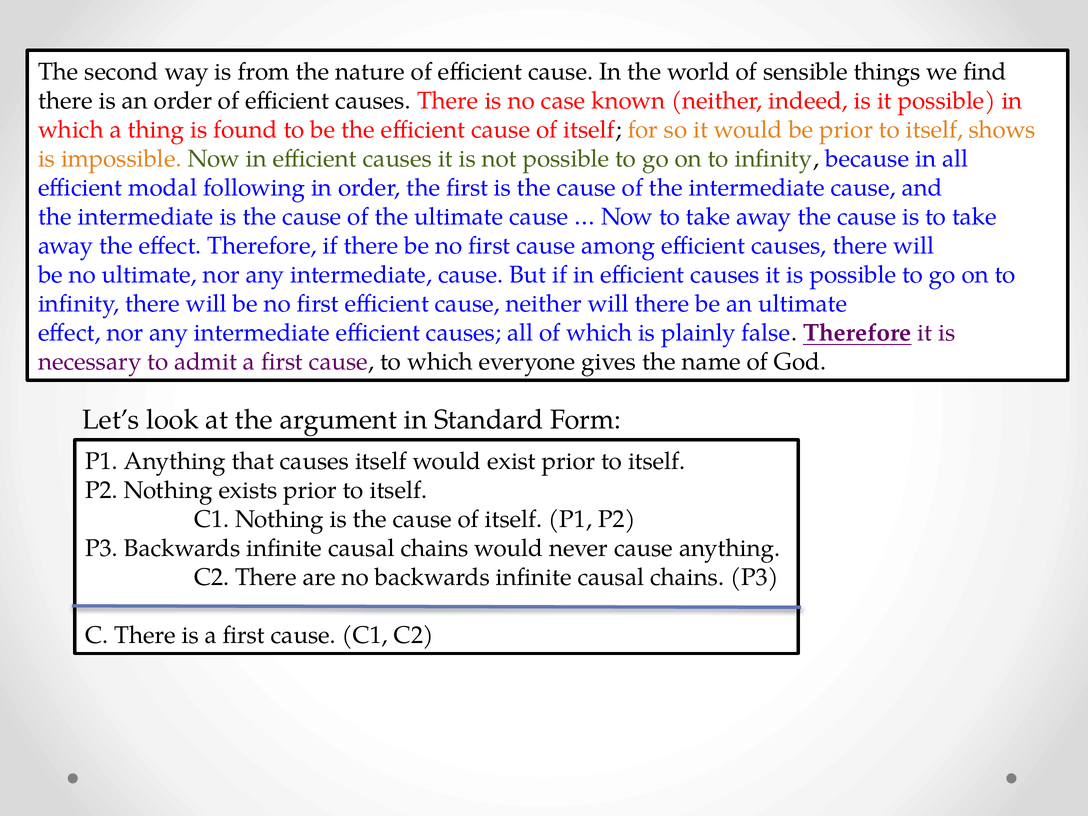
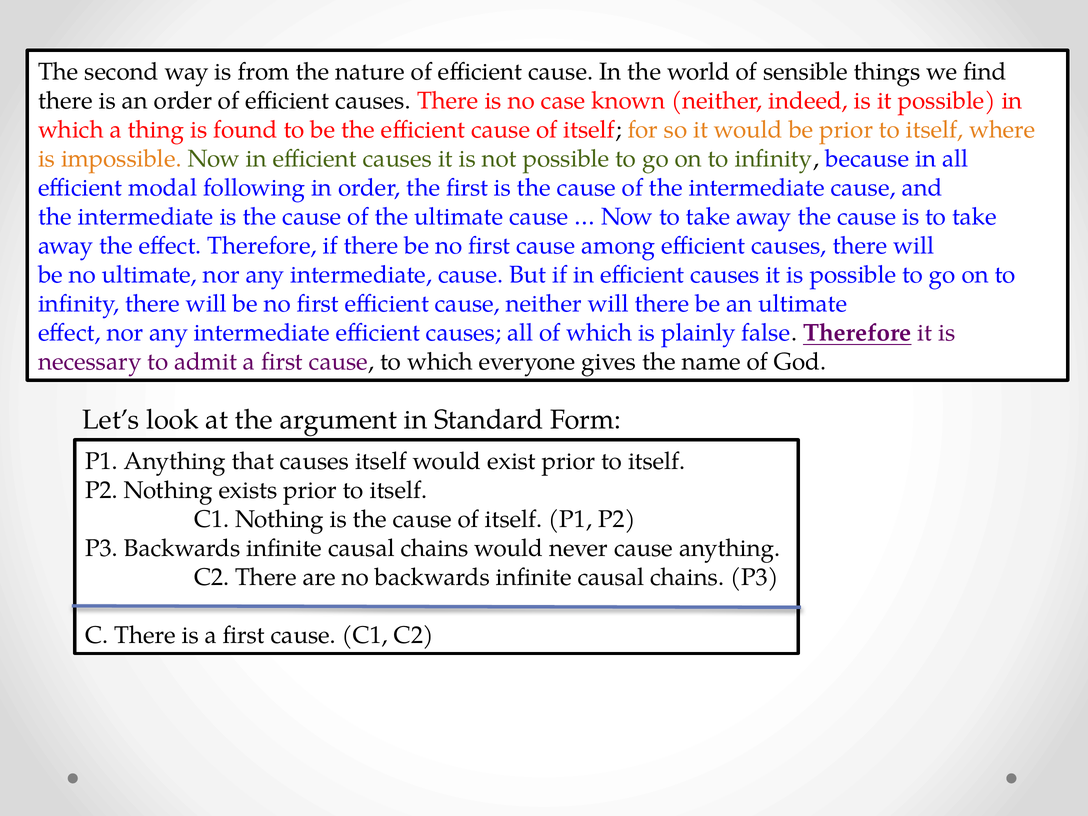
shows: shows -> where (1002, 130)
